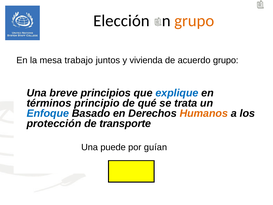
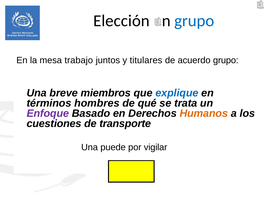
grupo colour: orange -> blue (194, 21)
vivienda: vivienda -> titulares (146, 60)
principios: principios -> miembros (106, 93)
principio: principio -> hombres (97, 103)
Enfoque colour: blue -> purple (48, 113)
protección: protección -> cuestiones (54, 124)
guían: guían -> vigilar (156, 147)
